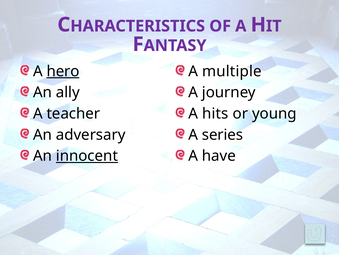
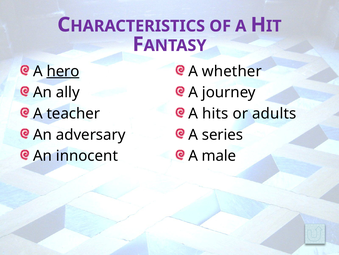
multiple: multiple -> whether (232, 71)
young: young -> adults (274, 113)
innocent underline: present -> none (87, 155)
have: have -> male (219, 155)
